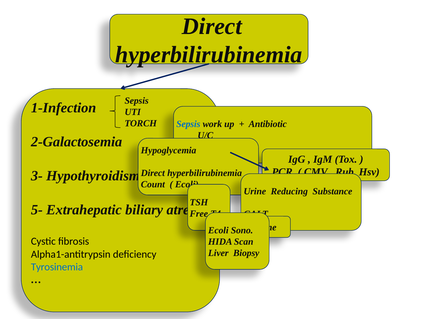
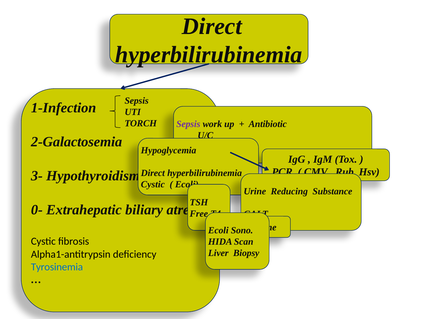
Sepsis colour: blue -> purple (188, 124)
Count: Count -> Cystic (153, 184)
5-: 5- -> 0- (37, 210)
